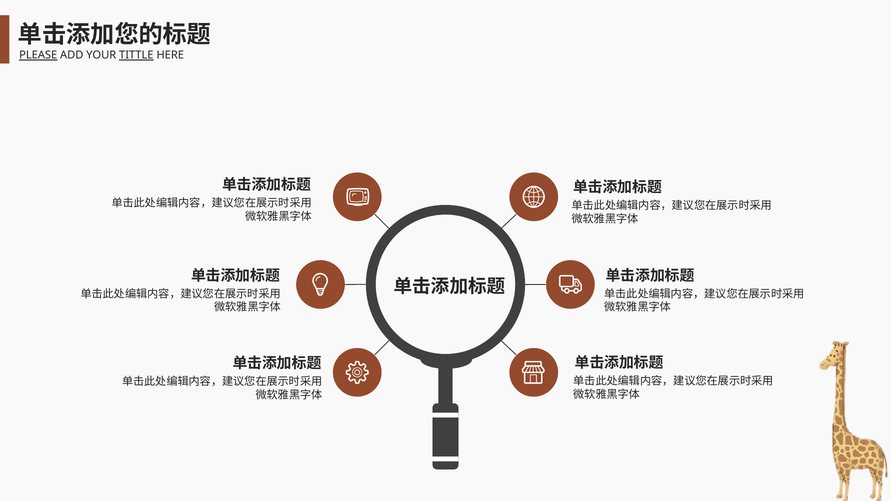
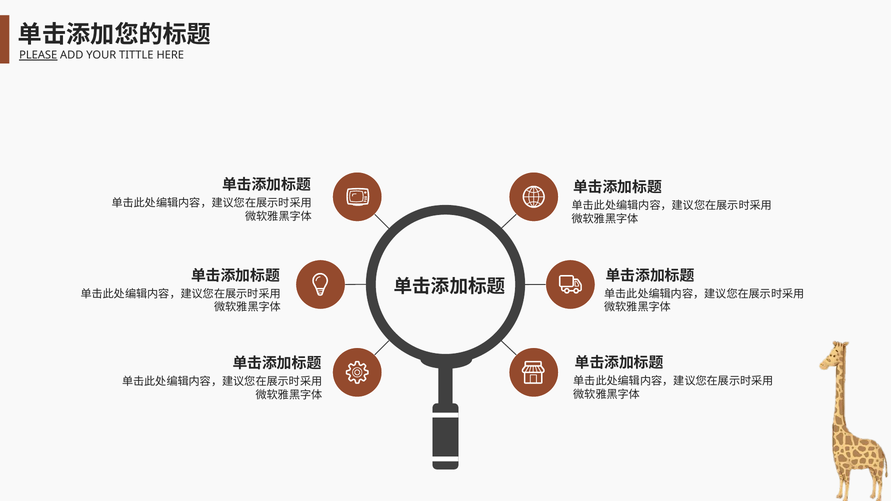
TITTLE underline: present -> none (136, 55)
